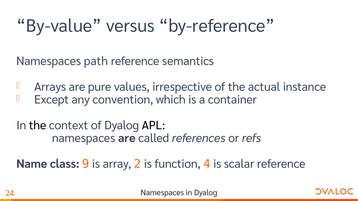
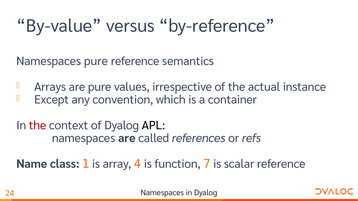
Namespaces path: path -> pure (96, 61)
the colour: black -> red (38, 126)
9: 9 -> 1 (86, 164)
2: 2 -> 4 (138, 164)
4: 4 -> 7 (207, 164)
